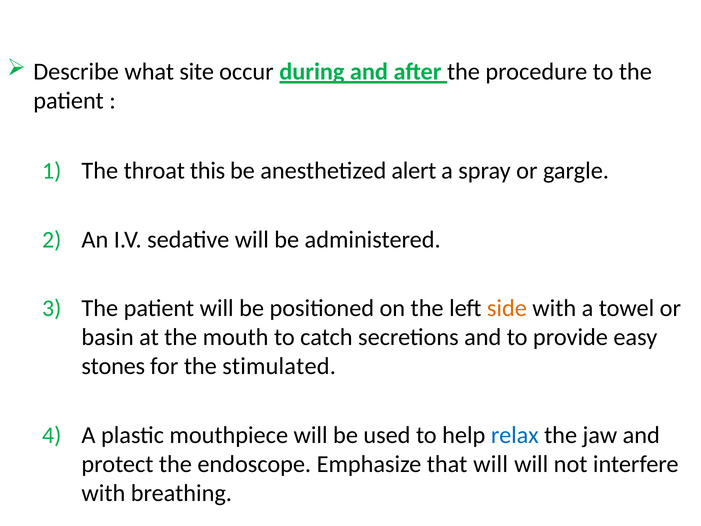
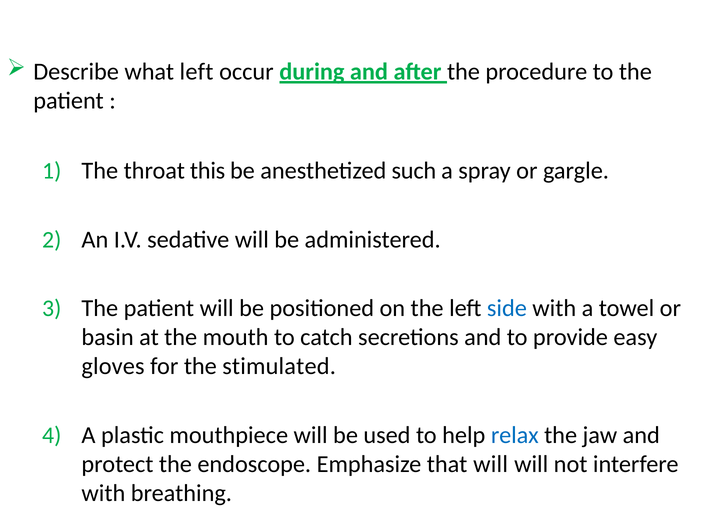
what site: site -> left (197, 72)
alert: alert -> such (414, 171)
side colour: orange -> blue (507, 308)
stones: stones -> gloves (113, 366)
